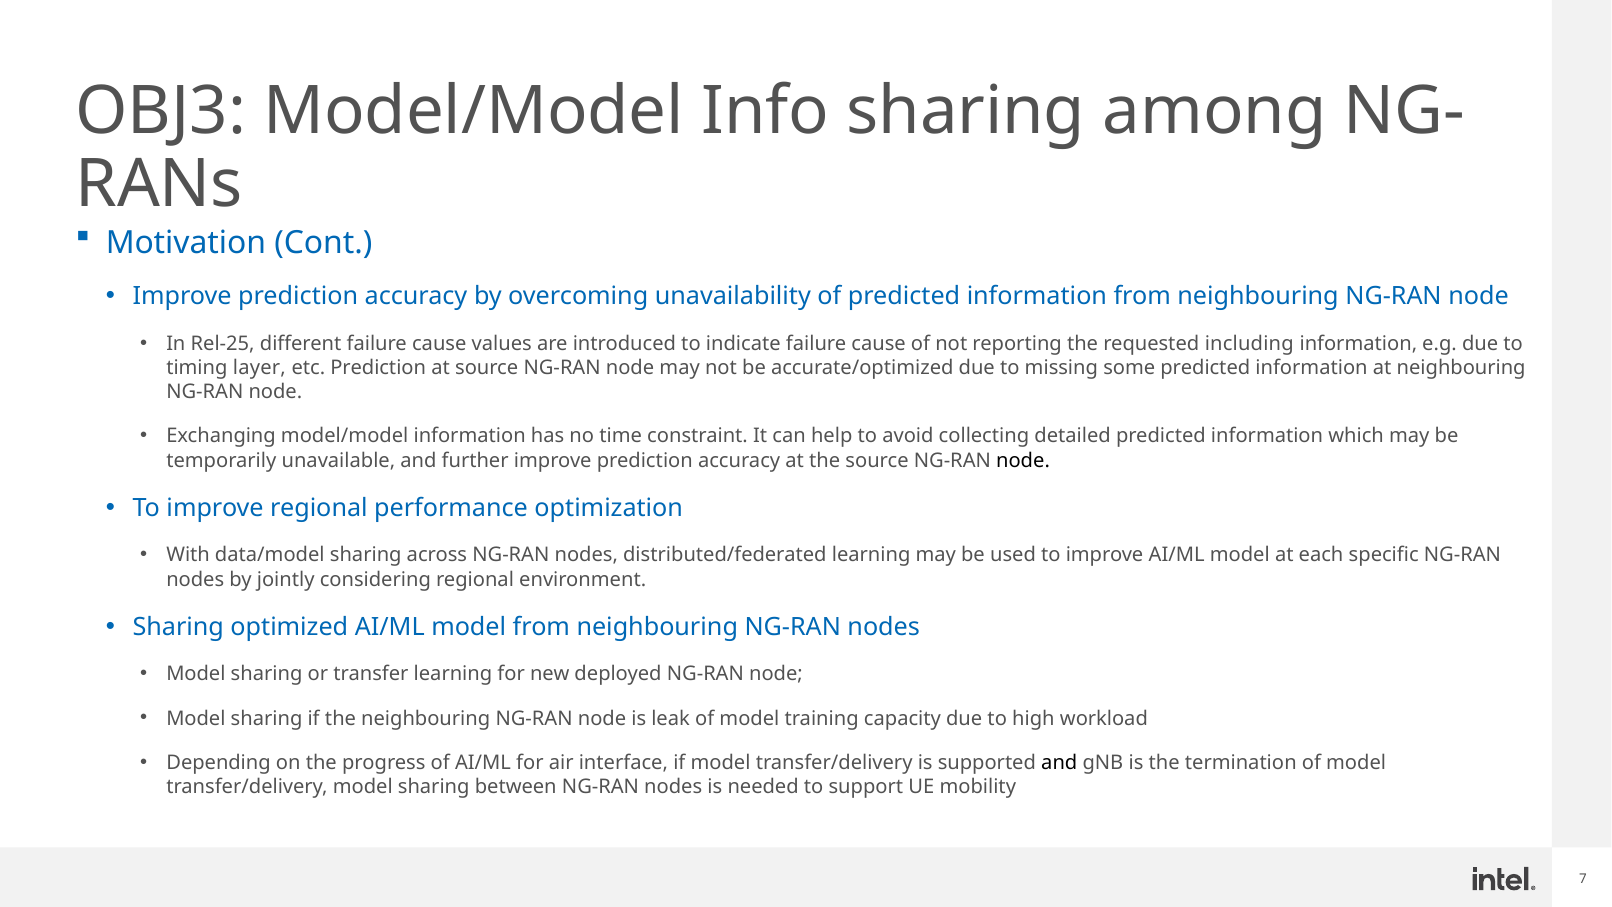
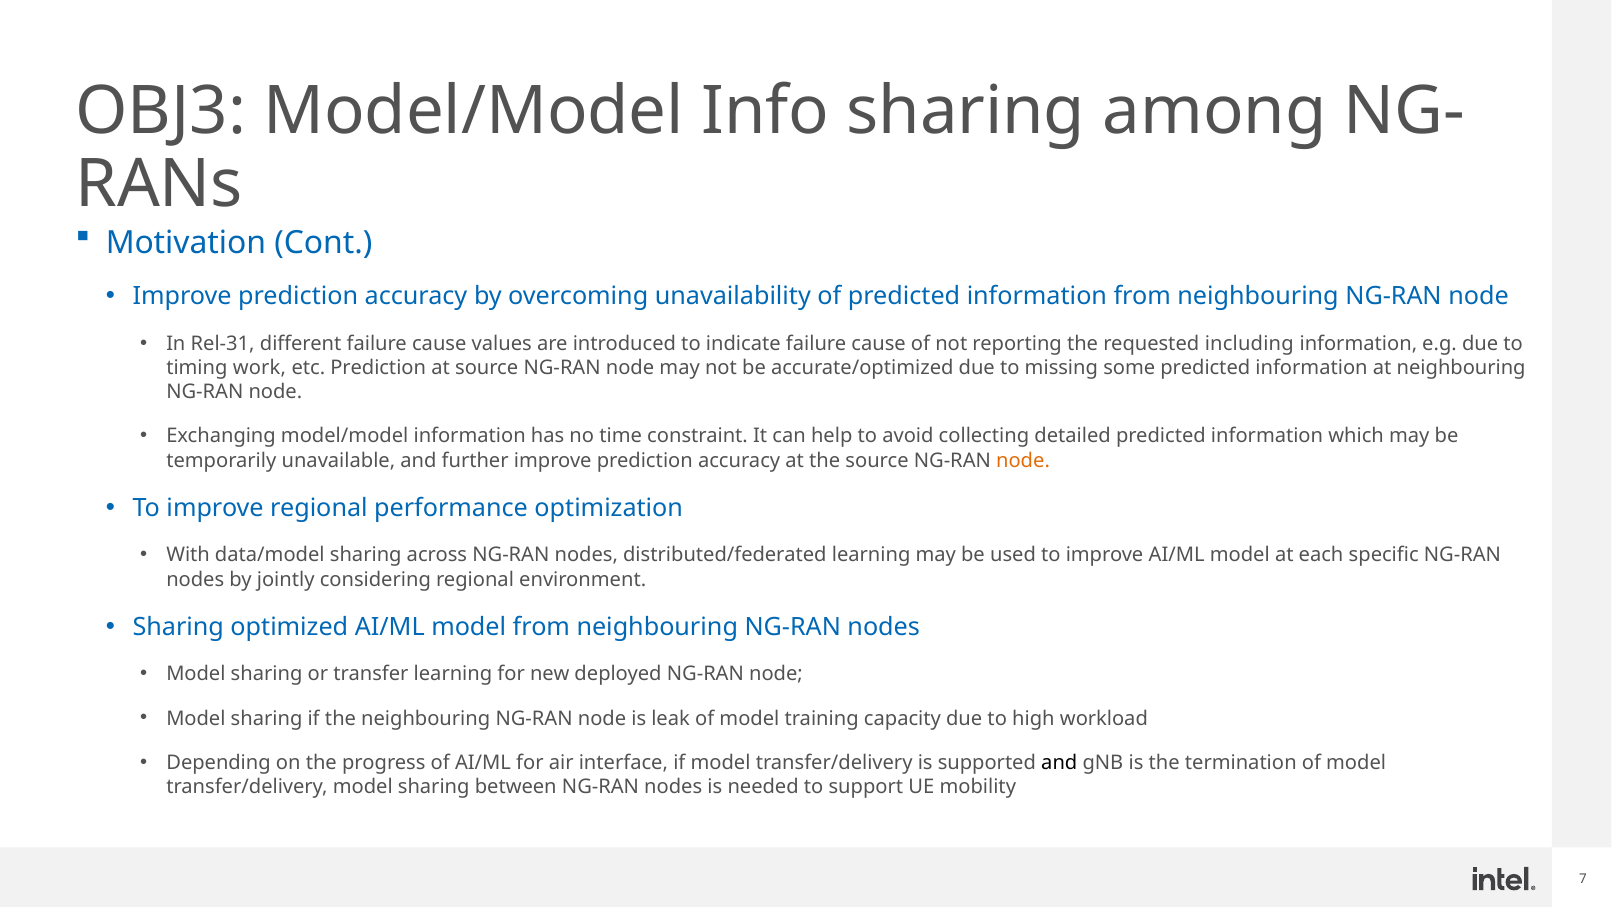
Rel-25: Rel-25 -> Rel-31 (223, 343)
layer: layer -> work (259, 368)
node colour: black -> orange (1023, 460)
